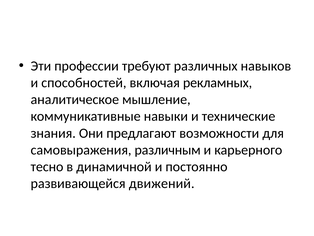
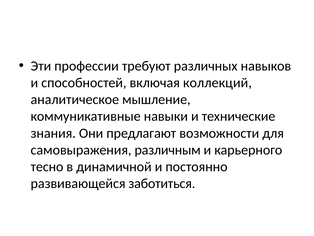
рекламных: рекламных -> коллекций (217, 83)
движений: движений -> заботиться (162, 183)
